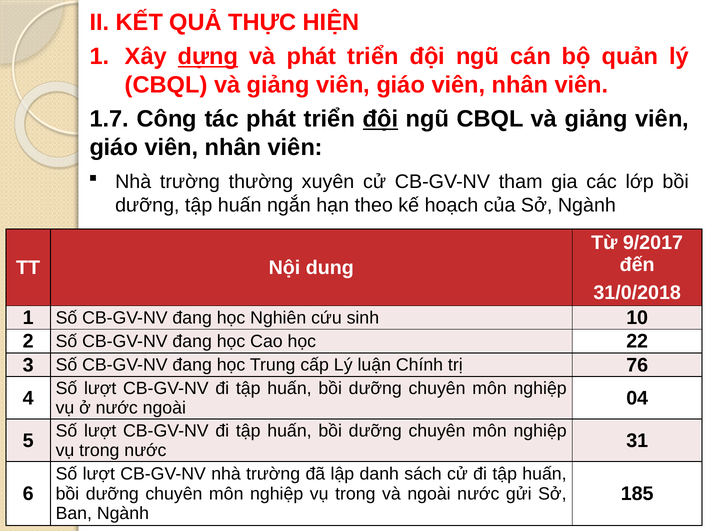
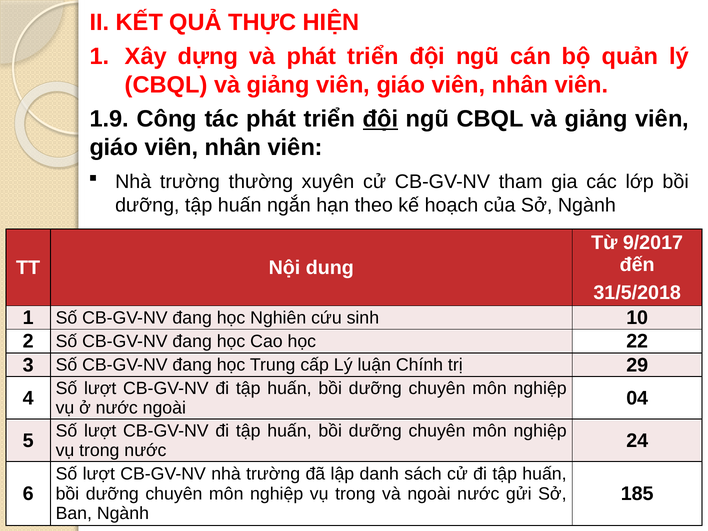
dựng underline: present -> none (208, 57)
1.7: 1.7 -> 1.9 (109, 119)
31/0/2018: 31/0/2018 -> 31/5/2018 (637, 293)
76: 76 -> 29 (637, 365)
31: 31 -> 24 (637, 441)
